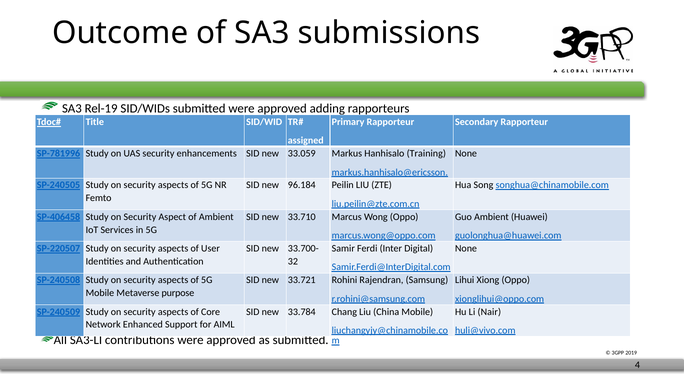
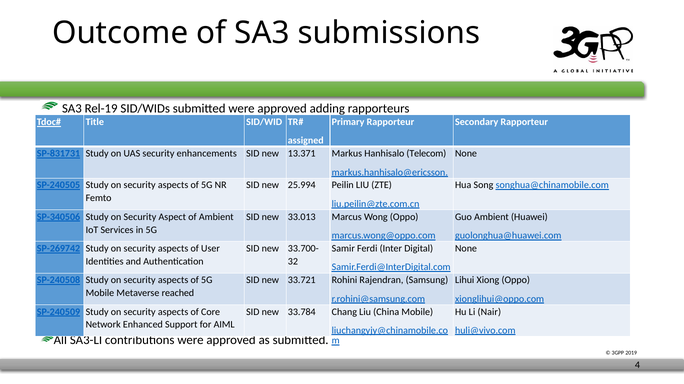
SP-781996: SP-781996 -> SP-831731 (58, 154)
33.059: 33.059 -> 13.371 (302, 154)
Training: Training -> Telecom (426, 154)
96.184: 96.184 -> 25.994 (302, 186)
SP-406458: SP-406458 -> SP-340506 (58, 217)
33.710: 33.710 -> 33.013 (302, 217)
SP-220507: SP-220507 -> SP-269742 (58, 249)
purpose: purpose -> reached (178, 294)
